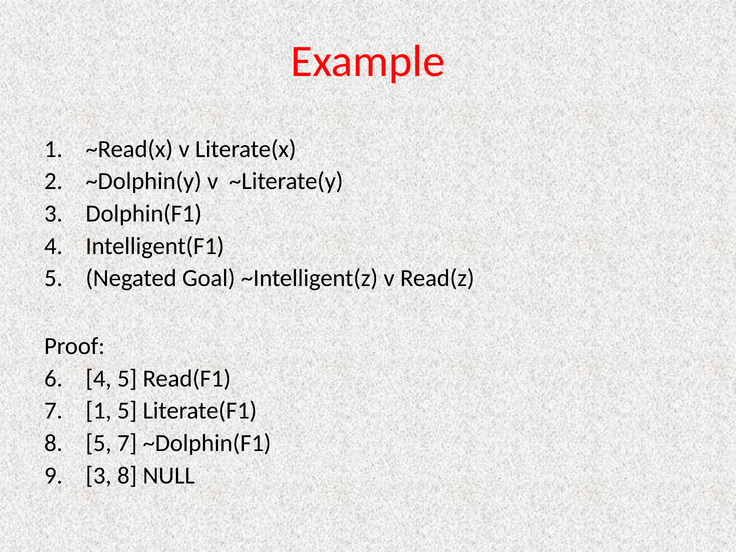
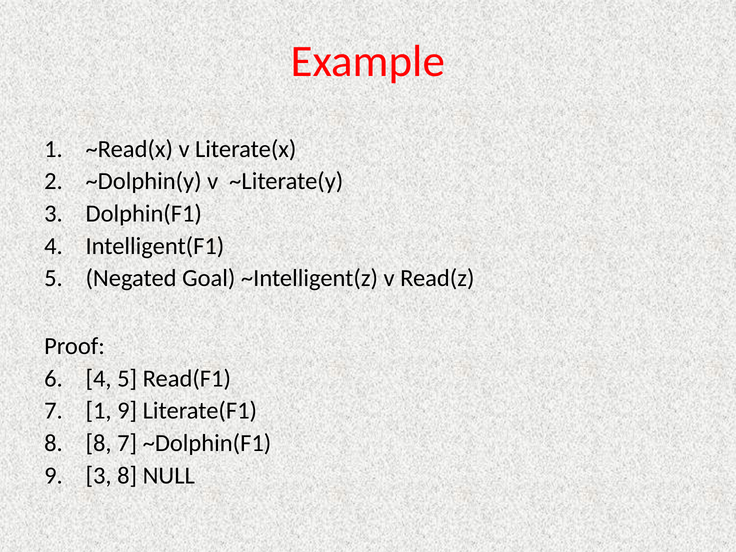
1 5: 5 -> 9 (127, 411)
8 5: 5 -> 8 (99, 443)
